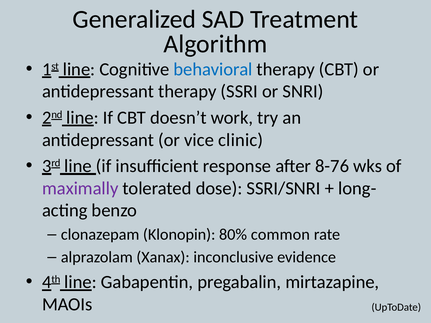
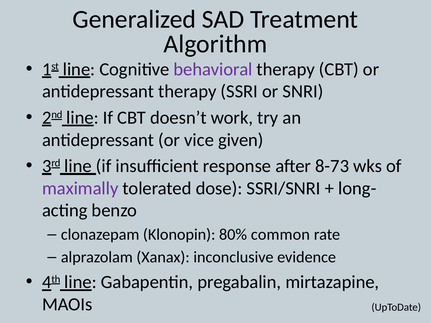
behavioral colour: blue -> purple (213, 69)
clinic: clinic -> given (241, 140)
8-76: 8-76 -> 8-73 (332, 166)
